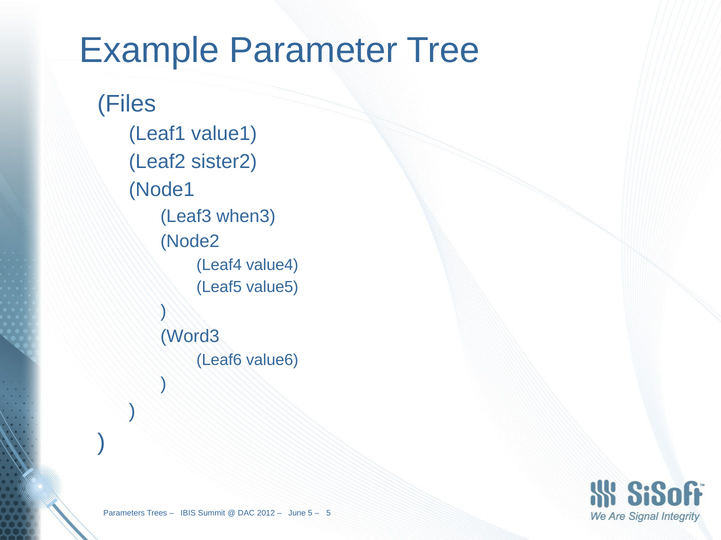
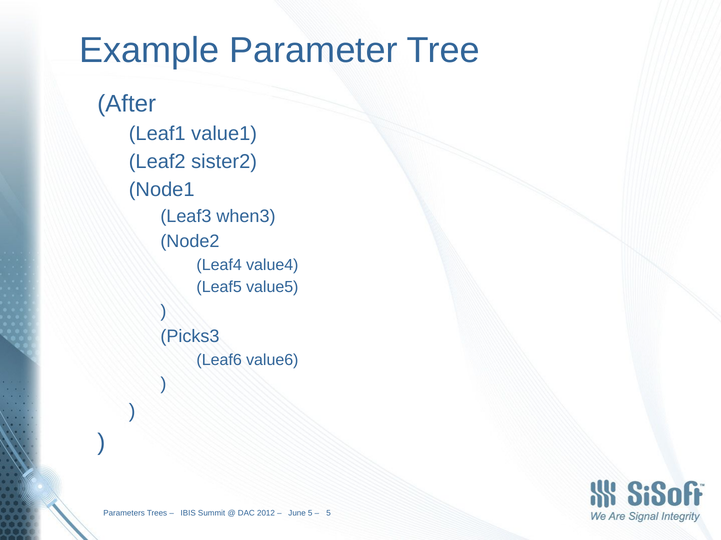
Files: Files -> After (127, 104)
Word3: Word3 -> Picks3 (190, 337)
